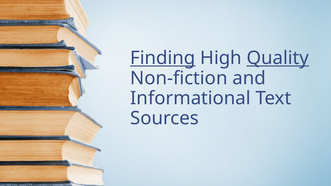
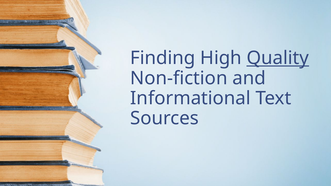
Finding underline: present -> none (163, 58)
